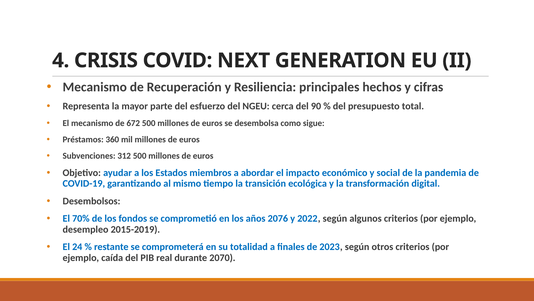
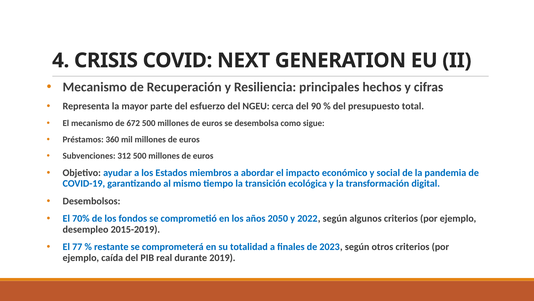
2076: 2076 -> 2050 (278, 218)
24: 24 -> 77 (77, 246)
2070: 2070 -> 2019 (222, 257)
